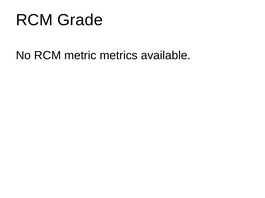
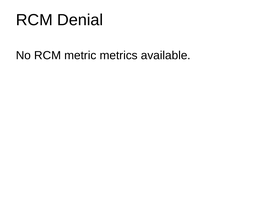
Grade: Grade -> Denial (80, 20)
